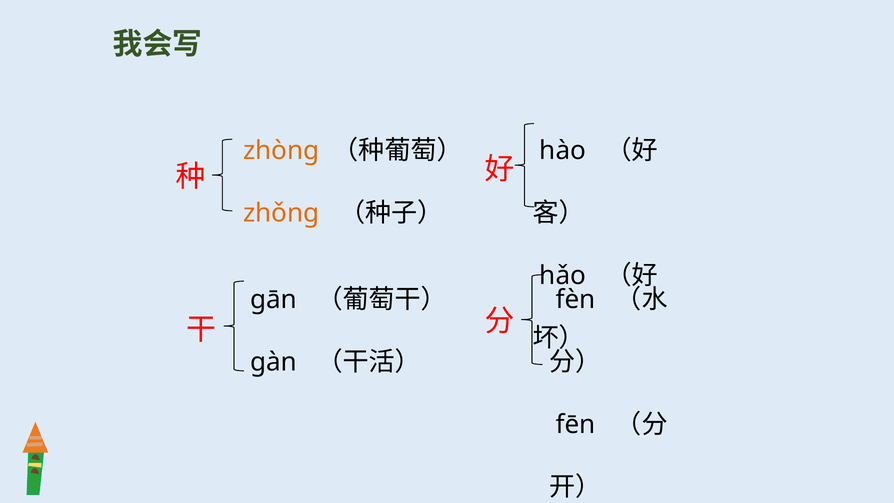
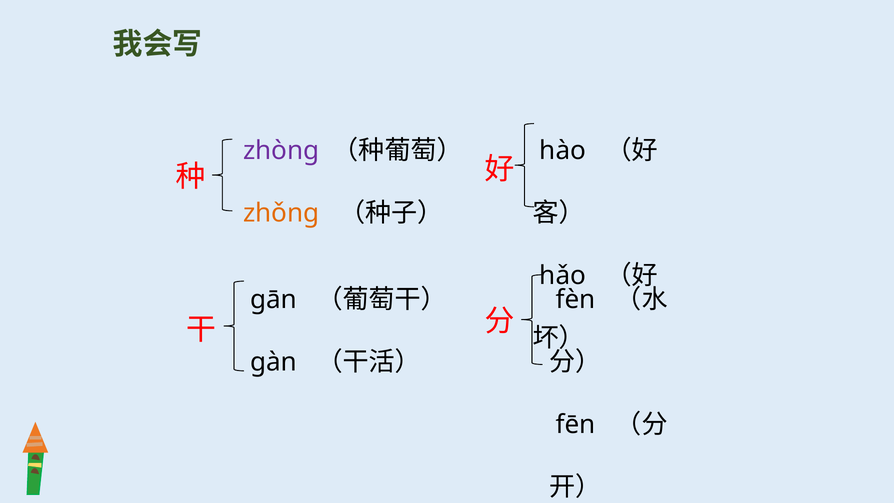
zhòng colour: orange -> purple (281, 151)
